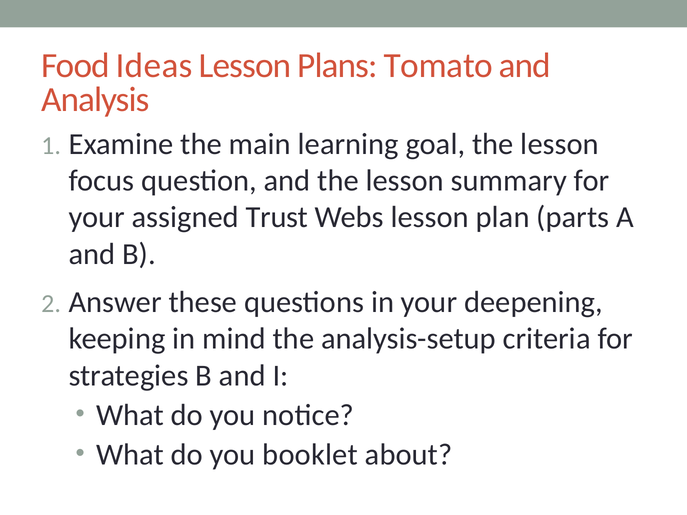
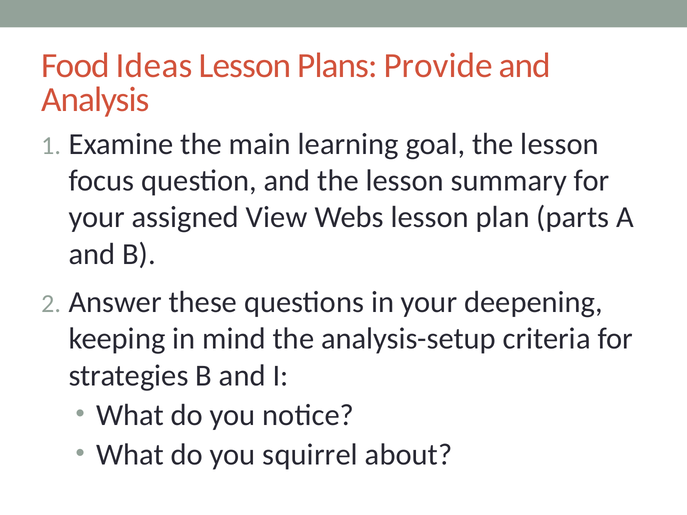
Tomato: Tomato -> Provide (438, 66)
Trust: Trust -> View (277, 217)
booklet: booklet -> squirrel (310, 455)
